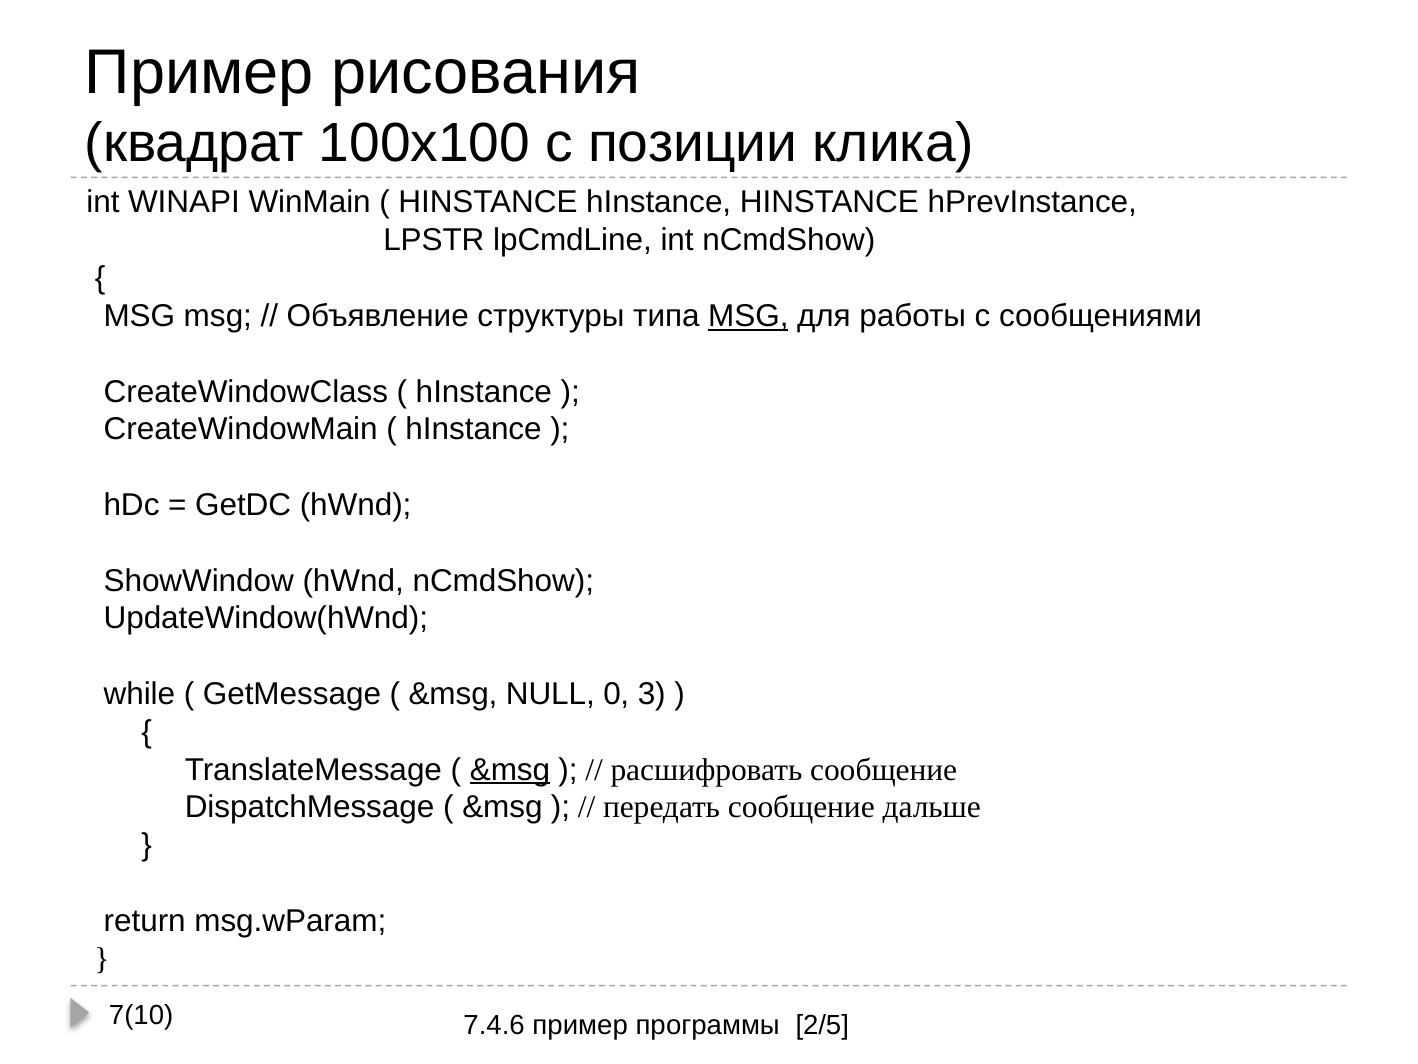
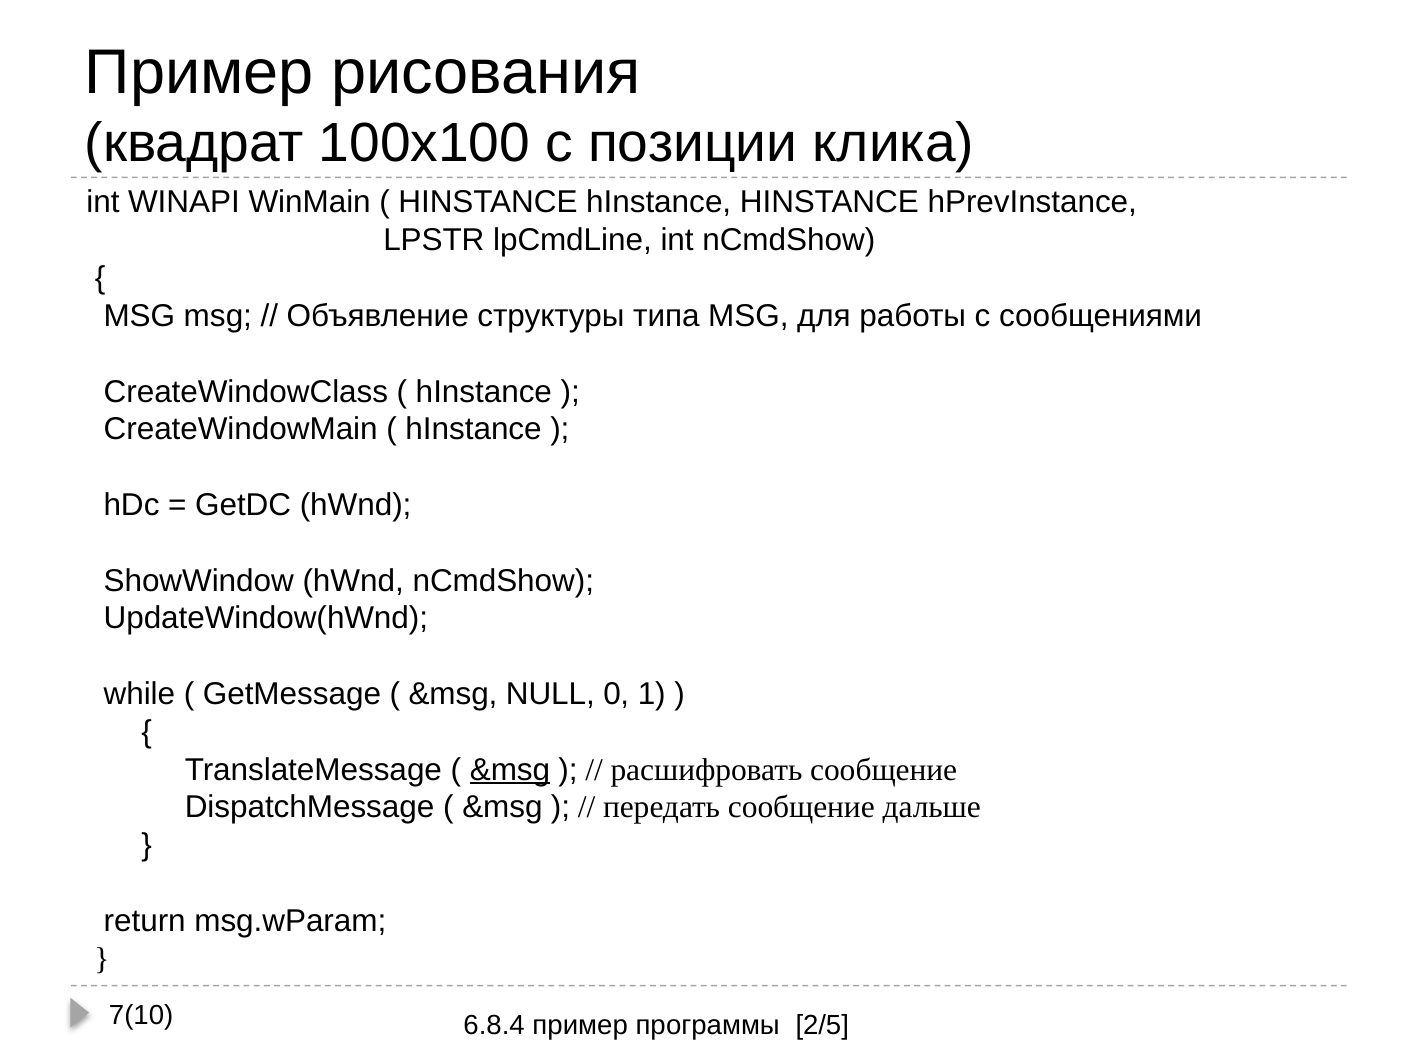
MSG underline: present -> none (748, 316)
3: 3 -> 1 (652, 694)
7.4.6: 7.4.6 -> 6.8.4 (494, 1025)
